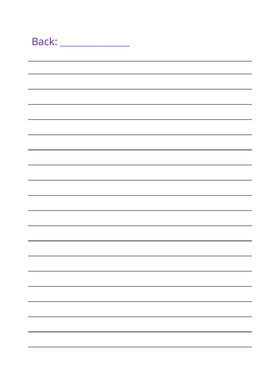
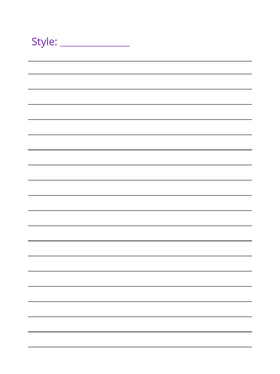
Back: Back -> Style (45, 42)
